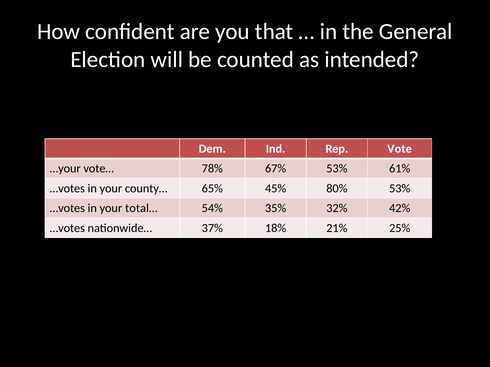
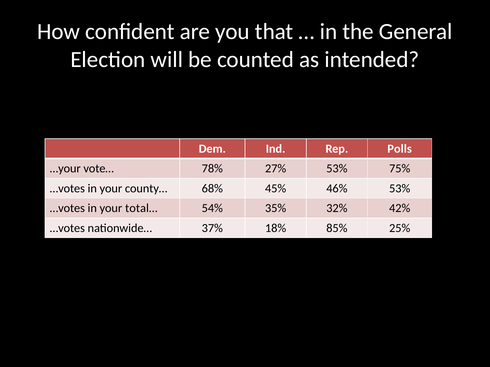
Vote: Vote -> Polls (400, 149)
67%: 67% -> 27% (276, 169)
61%: 61% -> 75% (400, 169)
65%: 65% -> 68% (212, 189)
80%: 80% -> 46% (337, 189)
21%: 21% -> 85% (337, 228)
